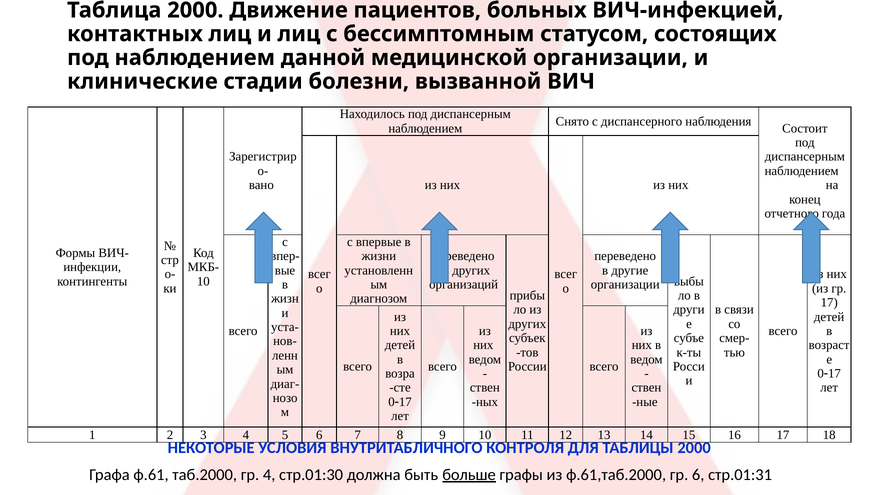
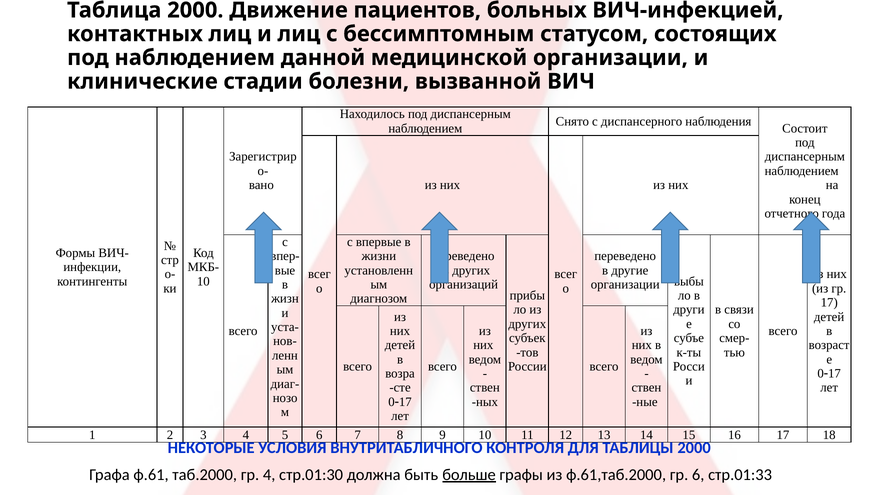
стр.01:31: стр.01:31 -> стр.01:33 (740, 474)
